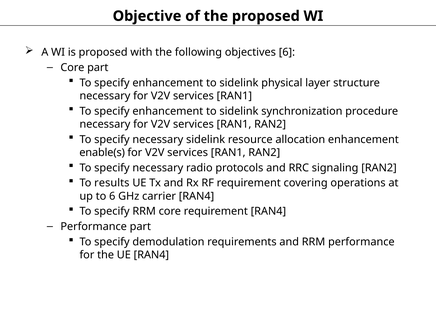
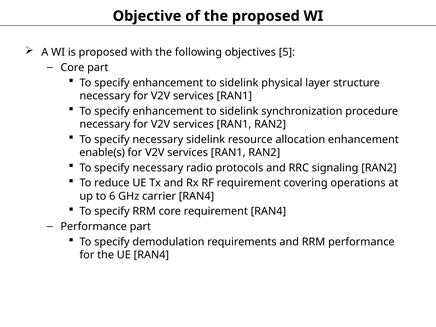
objectives 6: 6 -> 5 (287, 52)
results: results -> reduce (112, 183)
